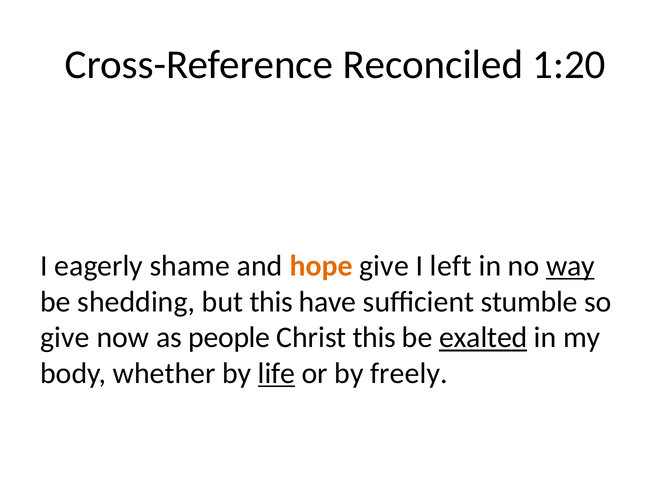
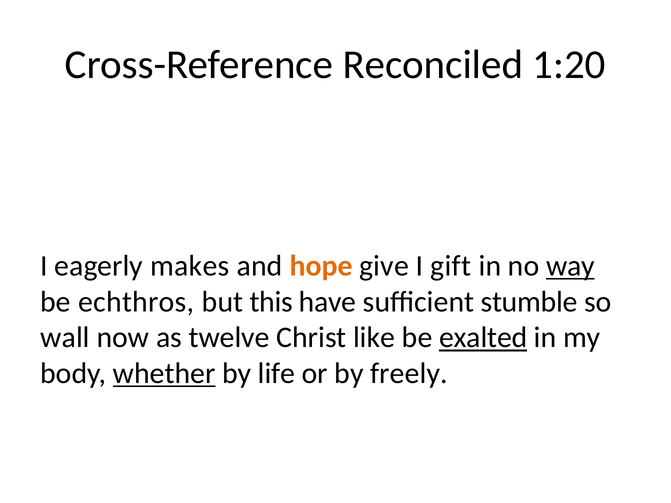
shame: shame -> makes (190, 266)
left: left -> gift (451, 266)
shedding: shedding -> echthros (136, 302)
give: give -> wall (65, 338)
people: people -> twelve (229, 338)
Christ this: this -> like (374, 338)
whether underline: none -> present (164, 374)
life underline: present -> none (276, 374)
